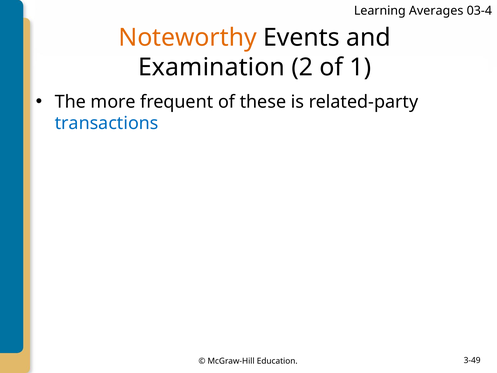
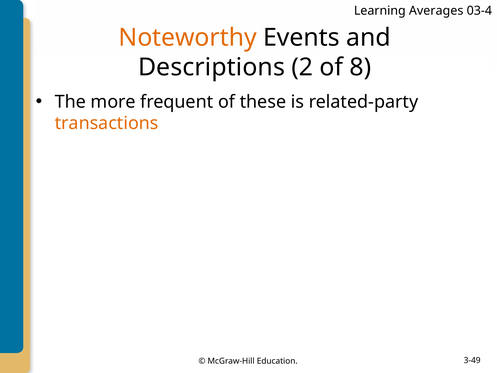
Examination: Examination -> Descriptions (211, 67)
1: 1 -> 8 (360, 67)
transactions colour: blue -> orange (107, 123)
